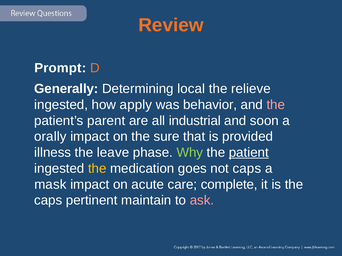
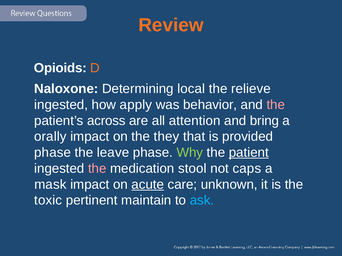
Prompt: Prompt -> Opioids (60, 68)
Generally: Generally -> Naloxone (66, 89)
parent: parent -> across (106, 121)
industrial: industrial -> attention (195, 121)
soon: soon -> bring (264, 121)
sure: sure -> they (166, 137)
illness: illness -> phase (53, 153)
the colour: yellow -> pink (97, 169)
goes: goes -> stool (192, 169)
acute underline: none -> present (148, 185)
complete: complete -> unknown (229, 185)
caps: caps -> toxic (48, 201)
ask colour: pink -> light blue (202, 201)
